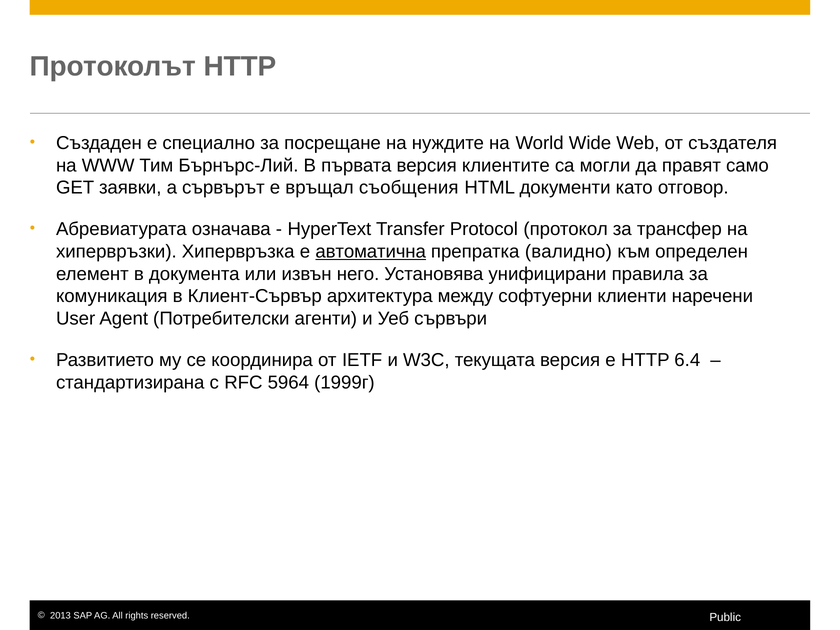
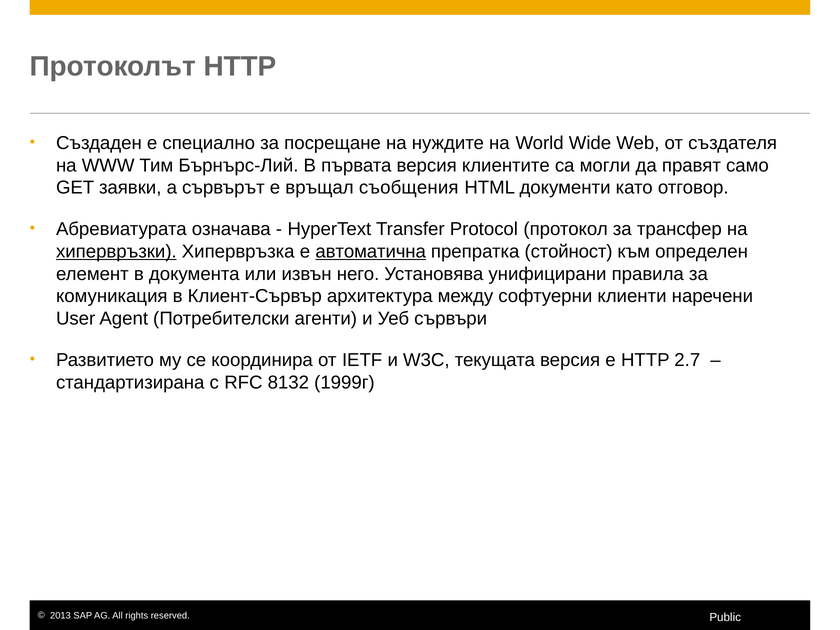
хипервръзки underline: none -> present (116, 251)
валидно: валидно -> стойност (569, 251)
6.4: 6.4 -> 2.7 (687, 360)
5964: 5964 -> 8132 (288, 382)
